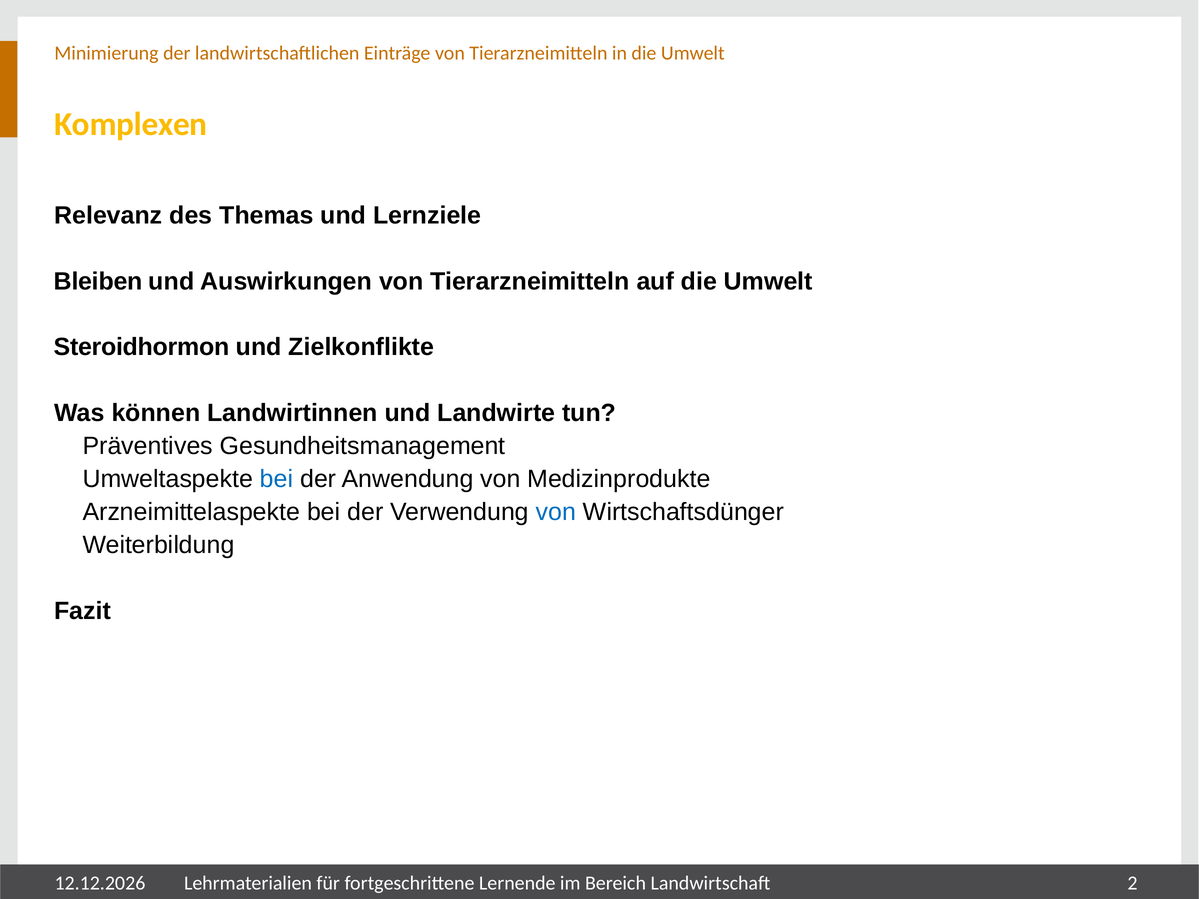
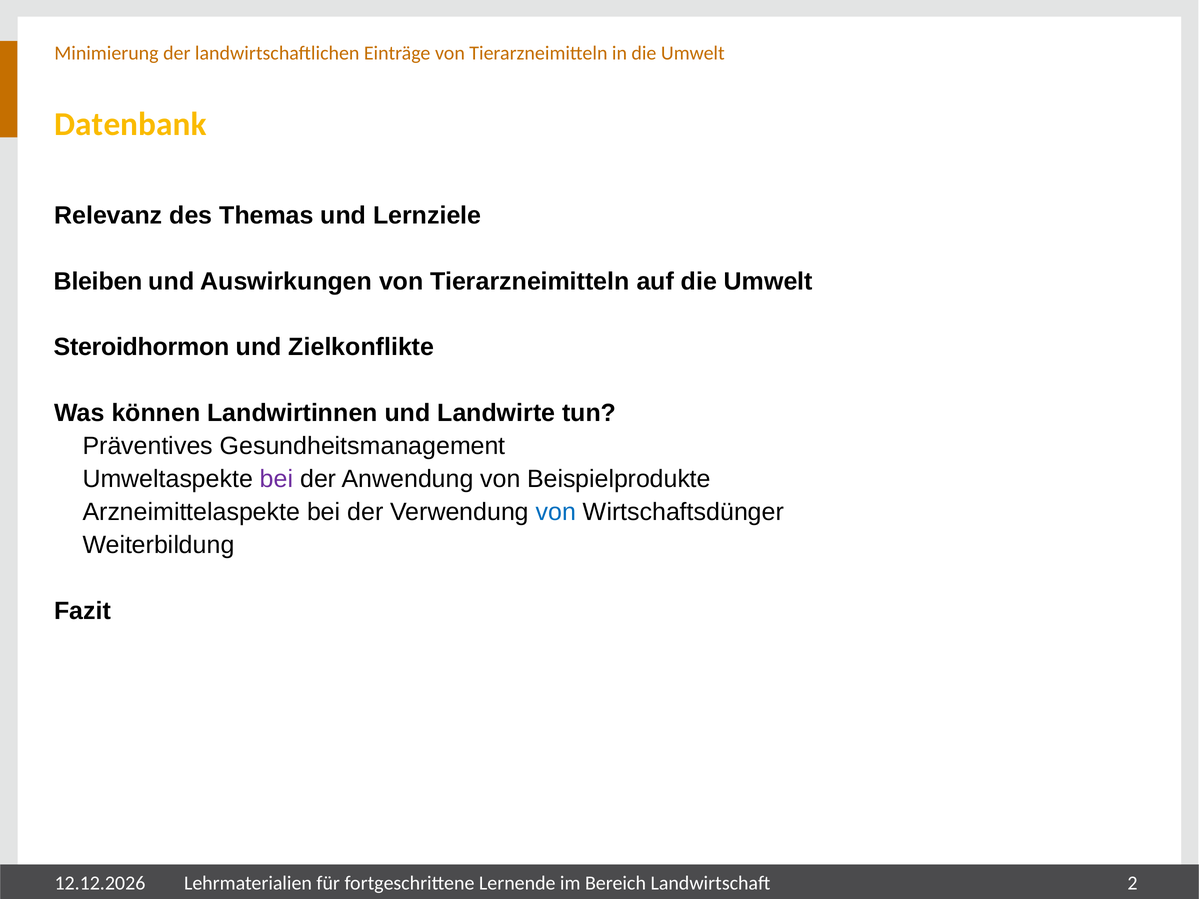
Komplexen: Komplexen -> Datenbank (131, 124)
bei colour: blue -> purple (277, 479)
Medizinprodukte: Medizinprodukte -> Beispielprodukte (619, 479)
